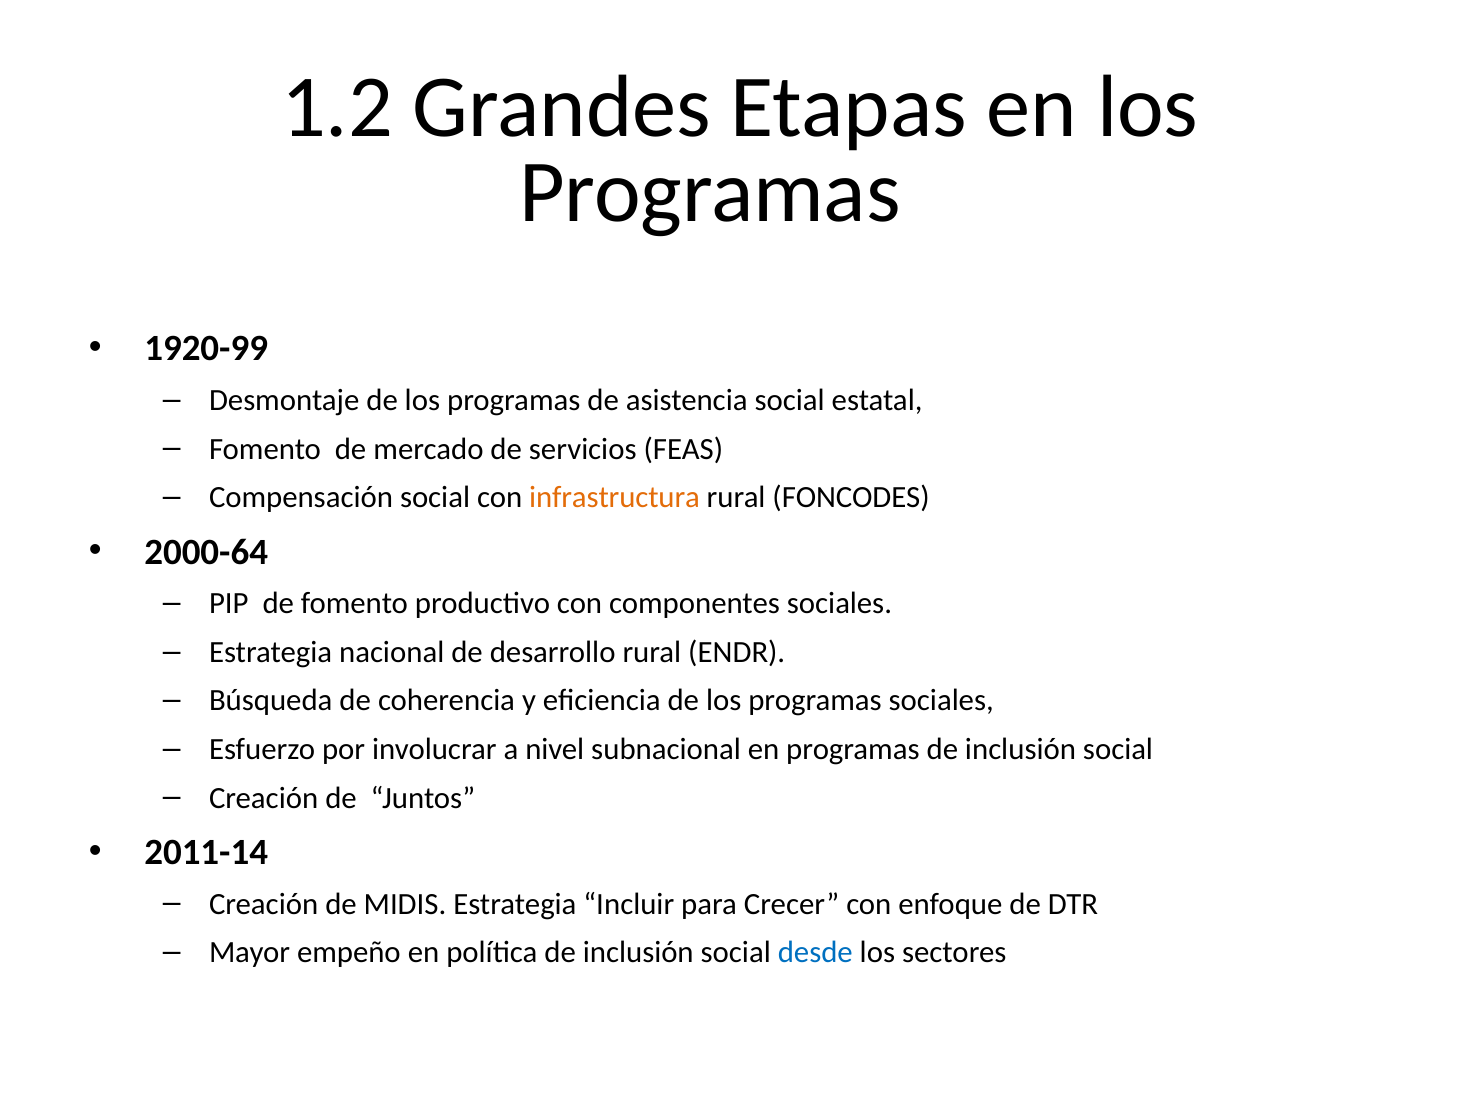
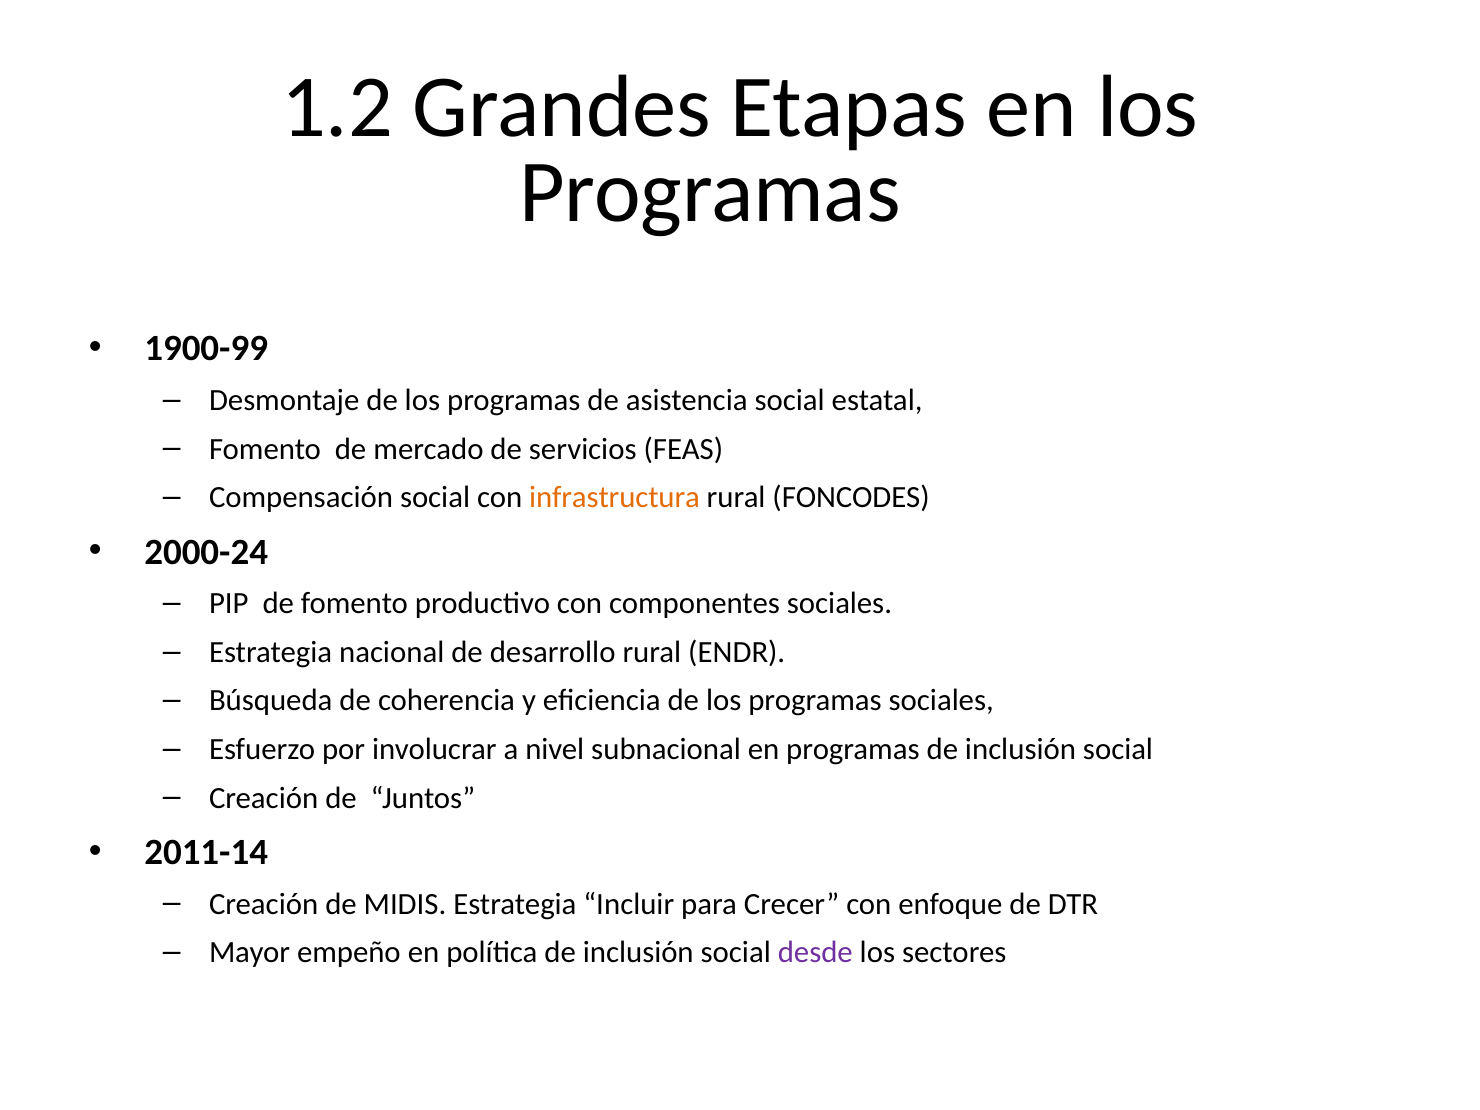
1920-99: 1920-99 -> 1900-99 (206, 349)
2000-64: 2000-64 -> 2000-24 (206, 552)
desde colour: blue -> purple (815, 953)
